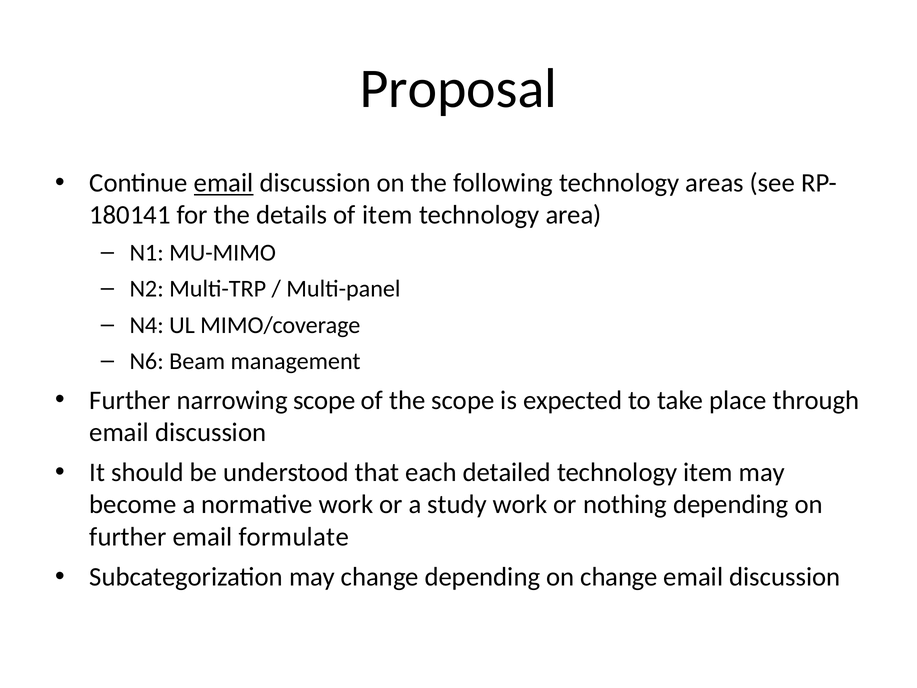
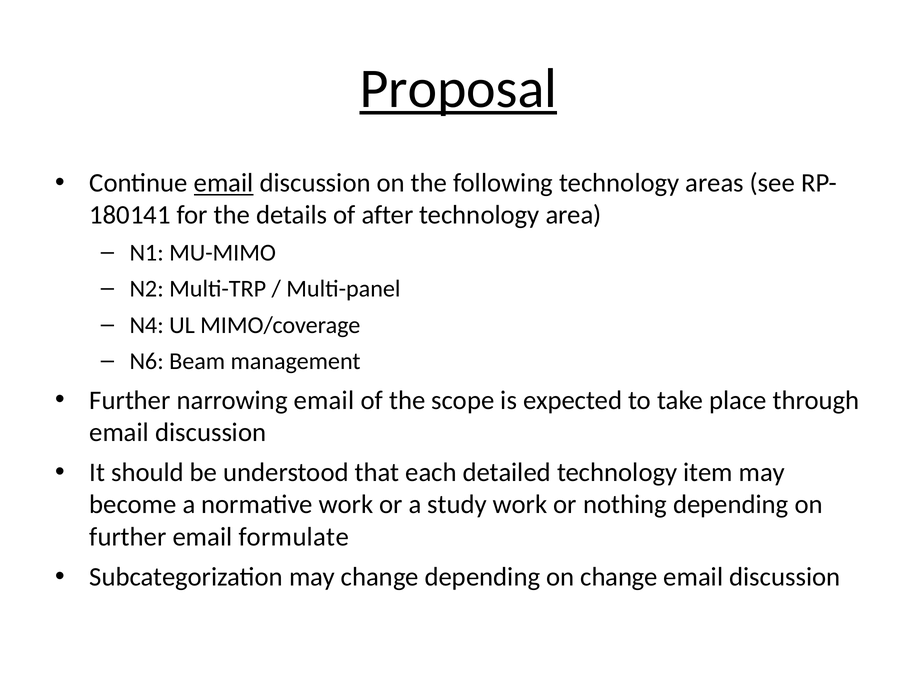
Proposal underline: none -> present (458, 89)
of item: item -> after (388, 215)
narrowing scope: scope -> email (324, 400)
